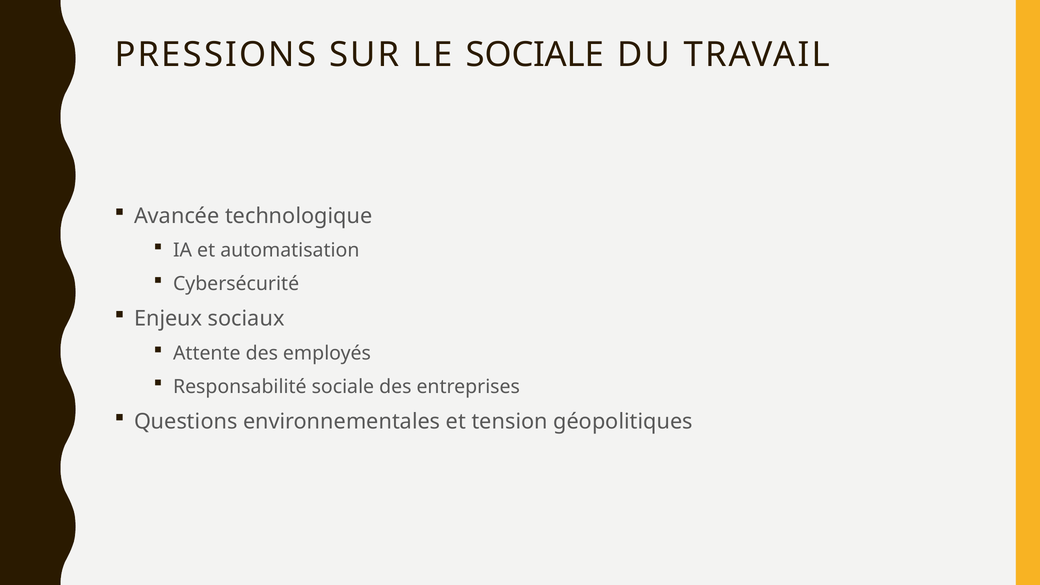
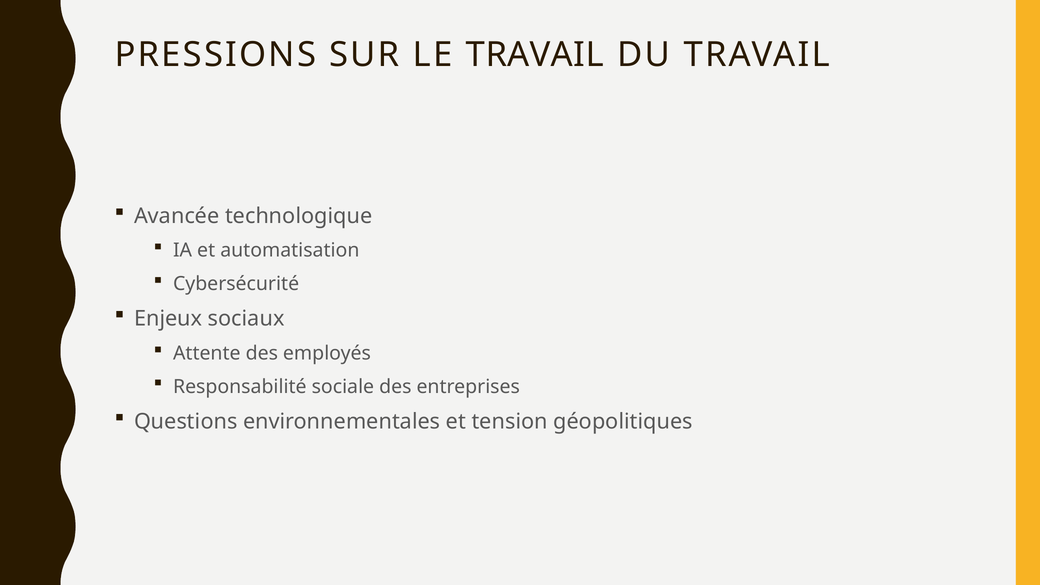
LE SOCIALE: SOCIALE -> TRAVAIL (535, 55)
